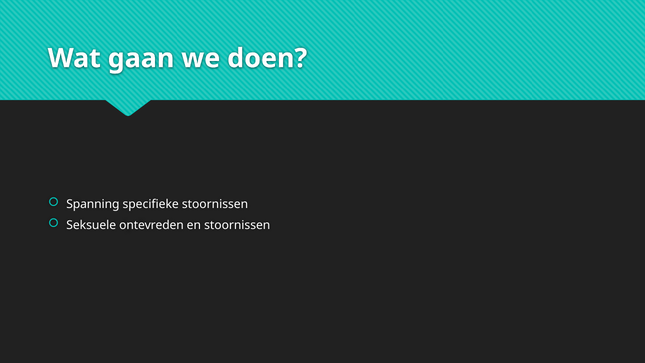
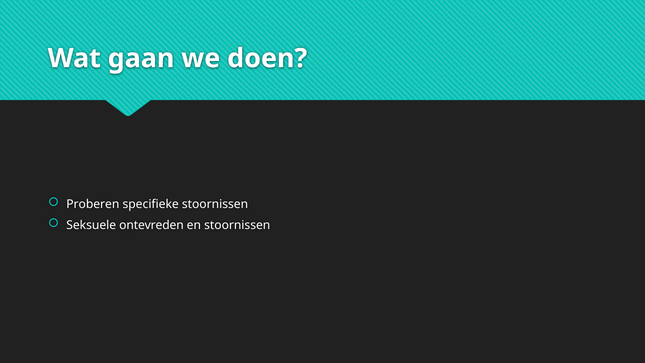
Spanning: Spanning -> Proberen (93, 204)
